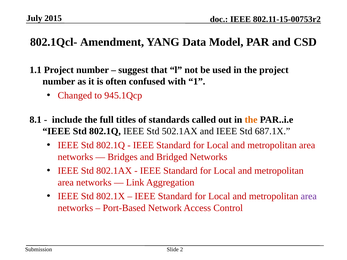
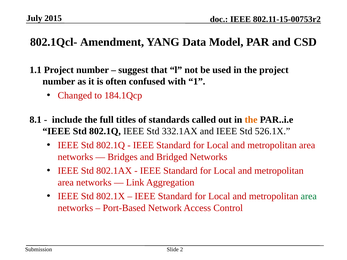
945.1Qcp: 945.1Qcp -> 184.1Qcp (123, 96)
502.1AX: 502.1AX -> 332.1AX (180, 131)
687.1X: 687.1X -> 526.1X (273, 131)
area colour: purple -> green (309, 197)
